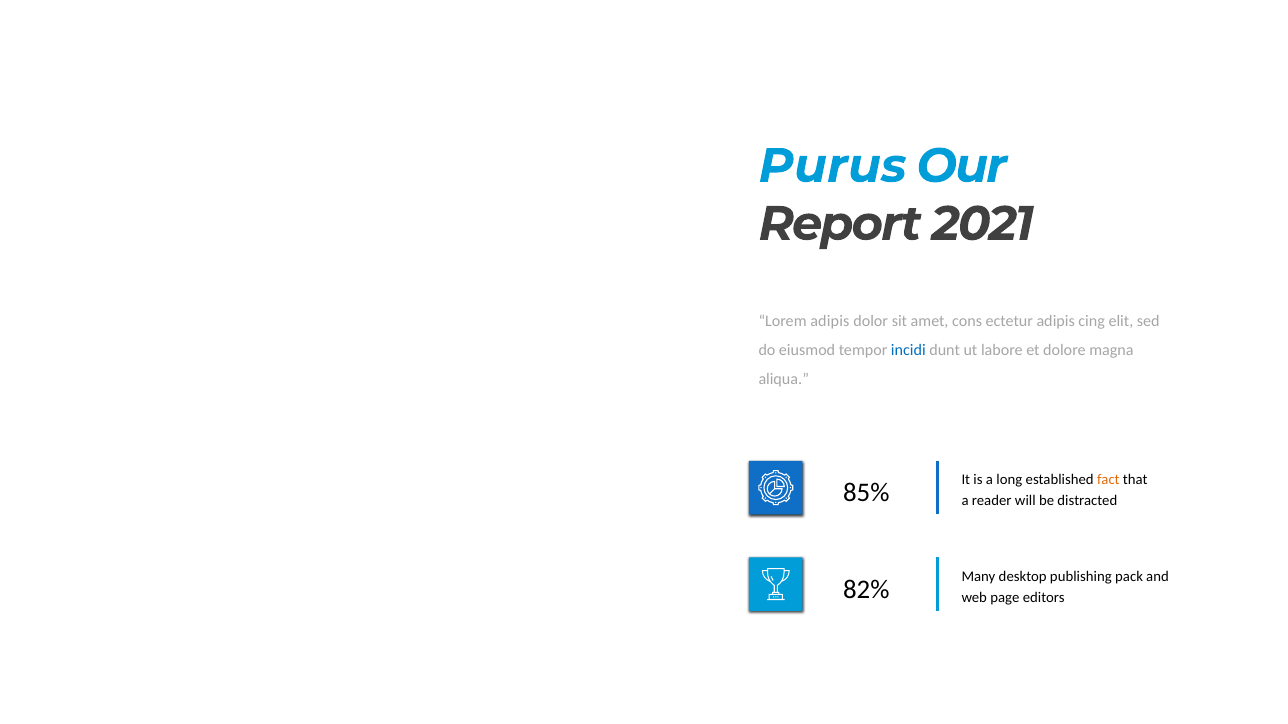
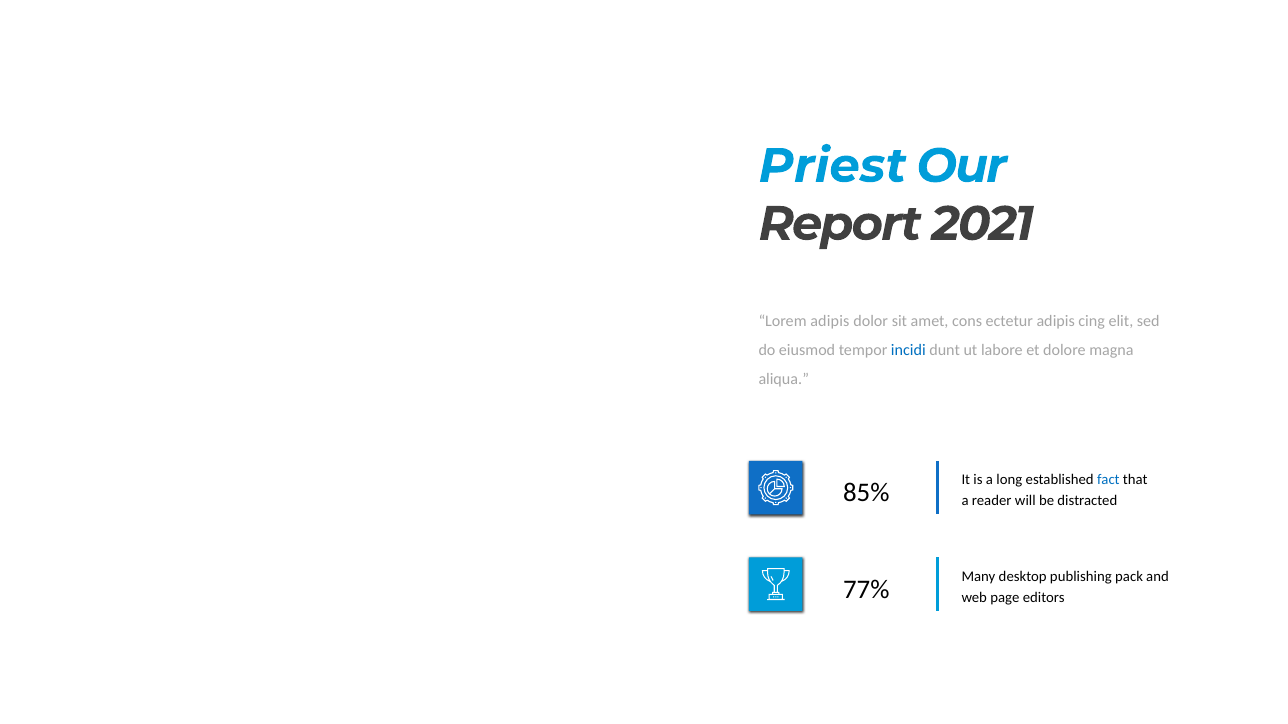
Purus: Purus -> Priest (833, 166)
fact colour: orange -> blue (1108, 480)
82%: 82% -> 77% (866, 590)
